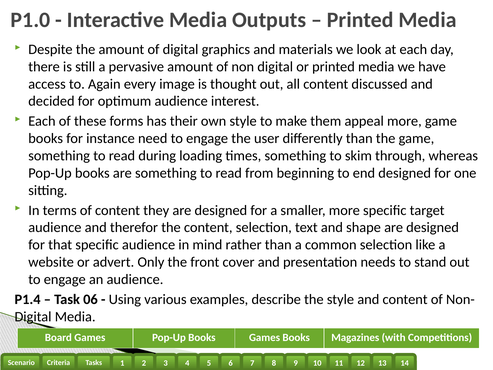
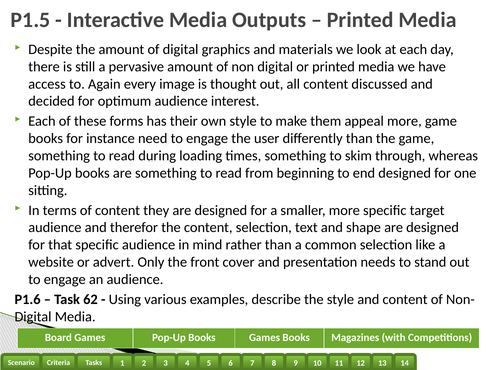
P1.0: P1.0 -> P1.5 (30, 20)
P1.4: P1.4 -> P1.6 (28, 299)
06: 06 -> 62 (90, 299)
